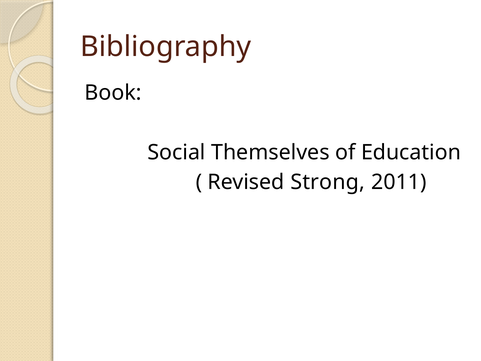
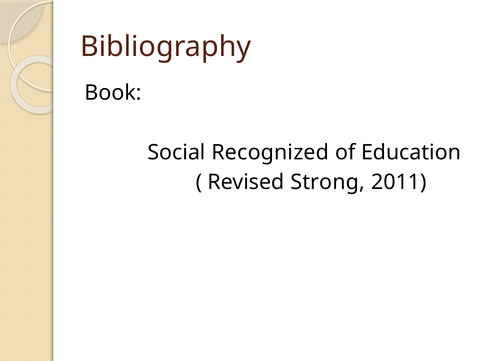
Themselves: Themselves -> Recognized (270, 152)
